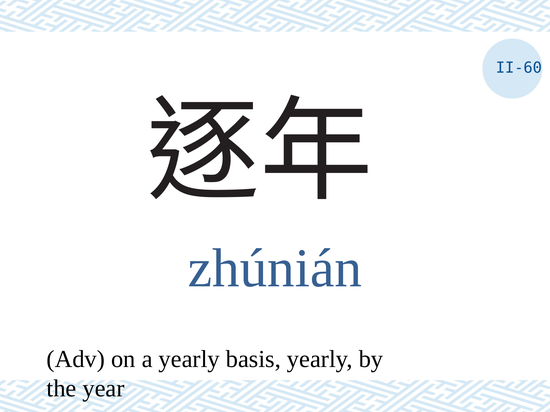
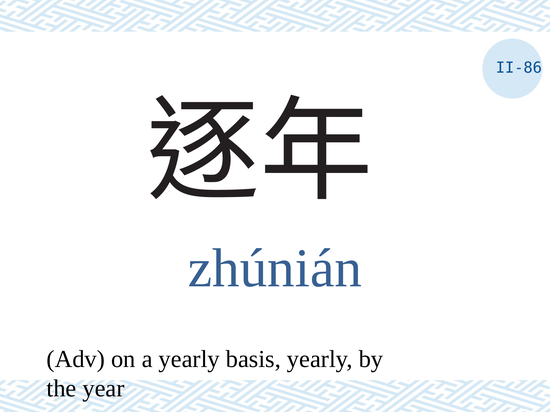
II-60: II-60 -> II-86 (519, 68)
